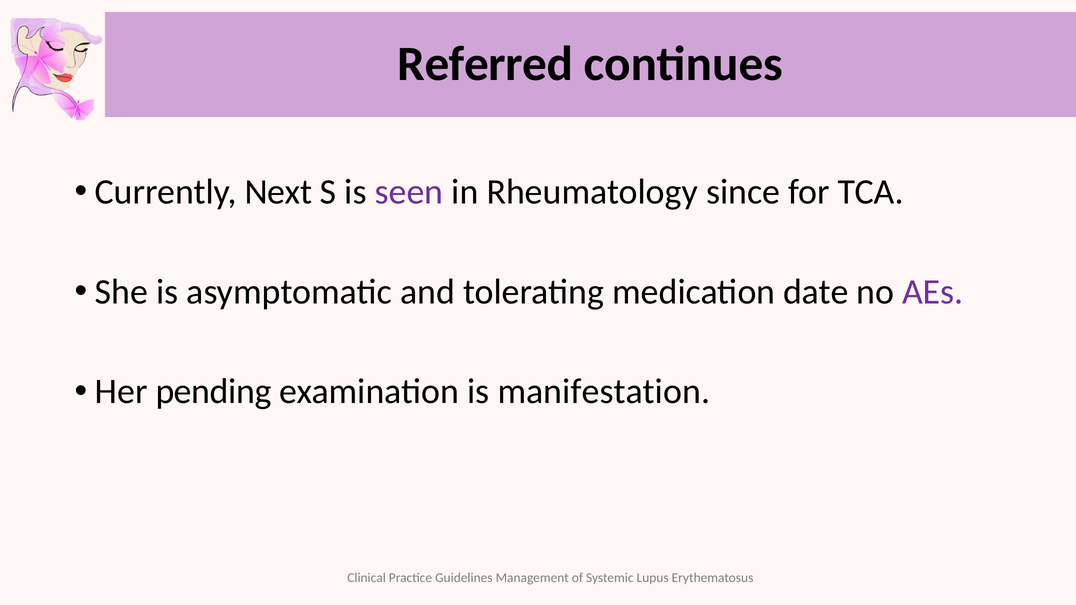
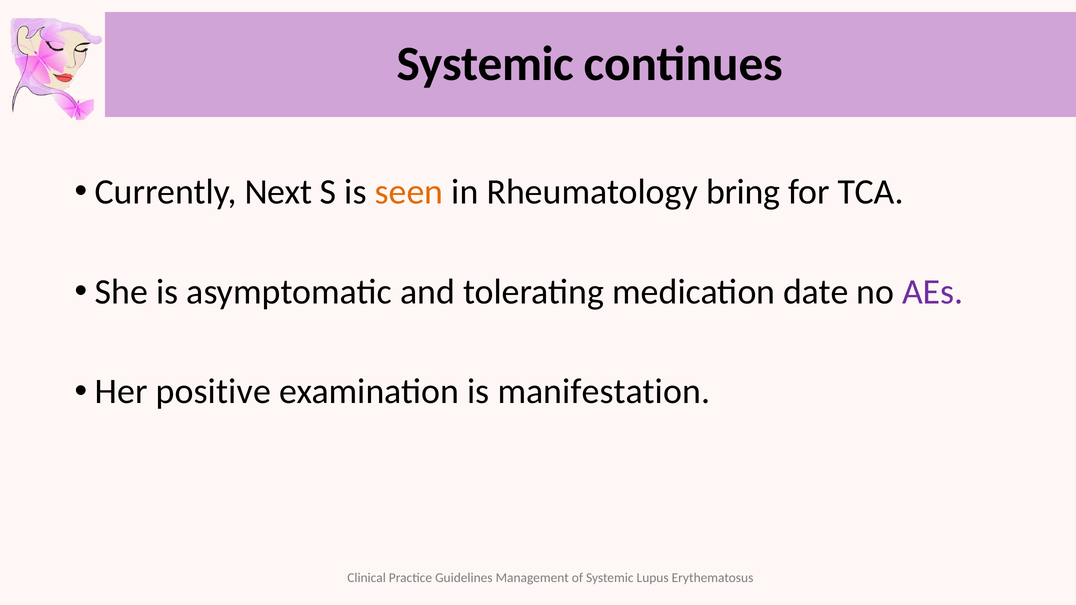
Referred: Referred -> Systemic (485, 64)
seen colour: purple -> orange (409, 192)
since: since -> bring (743, 192)
pending: pending -> positive (213, 392)
